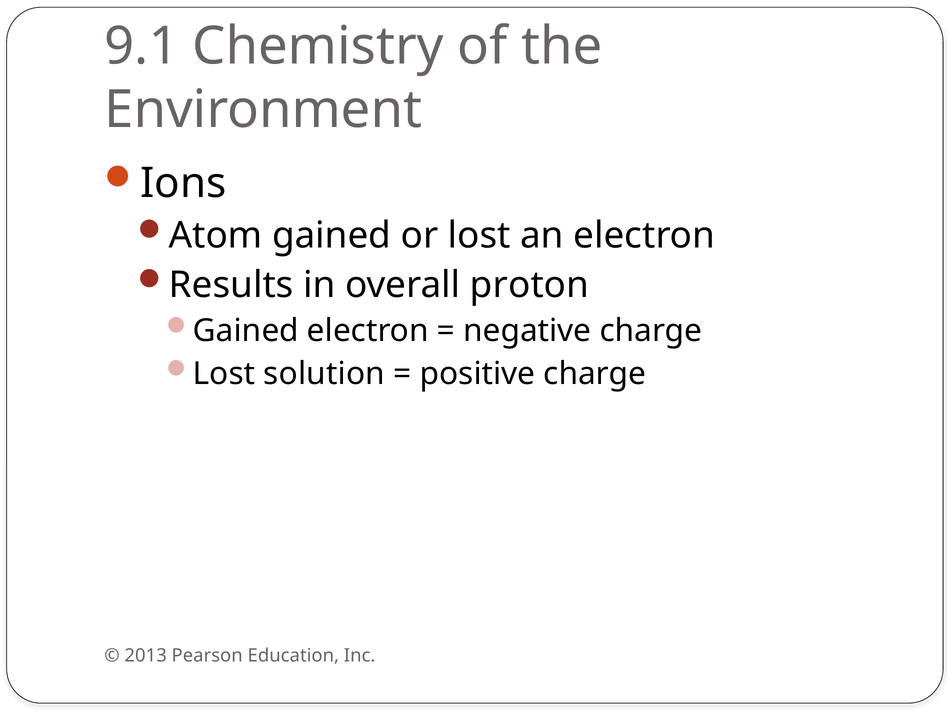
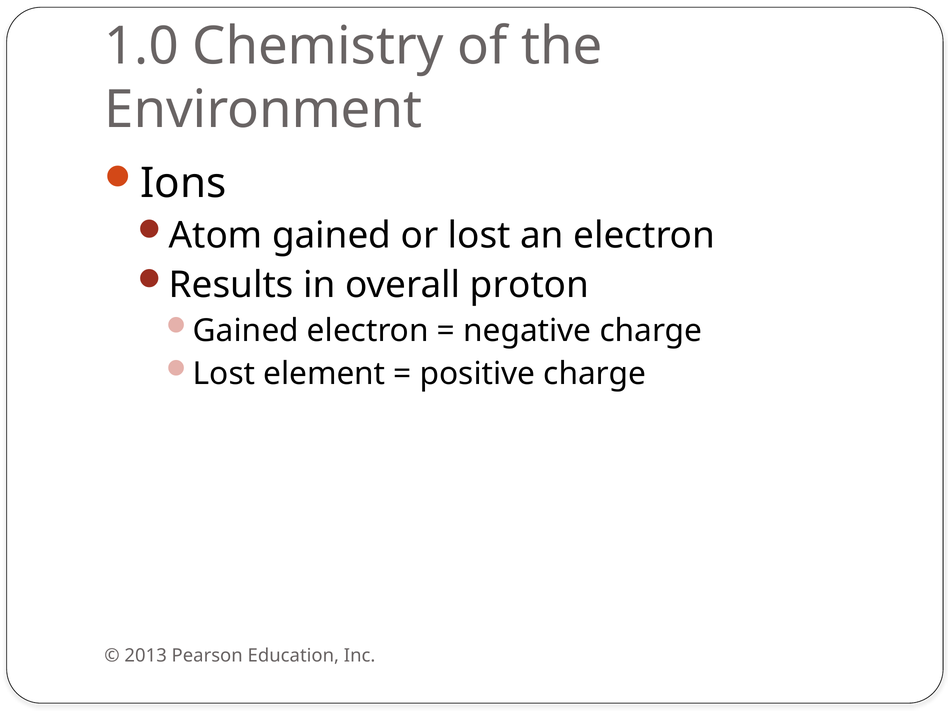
9.1: 9.1 -> 1.0 (142, 46)
solution: solution -> element (324, 373)
